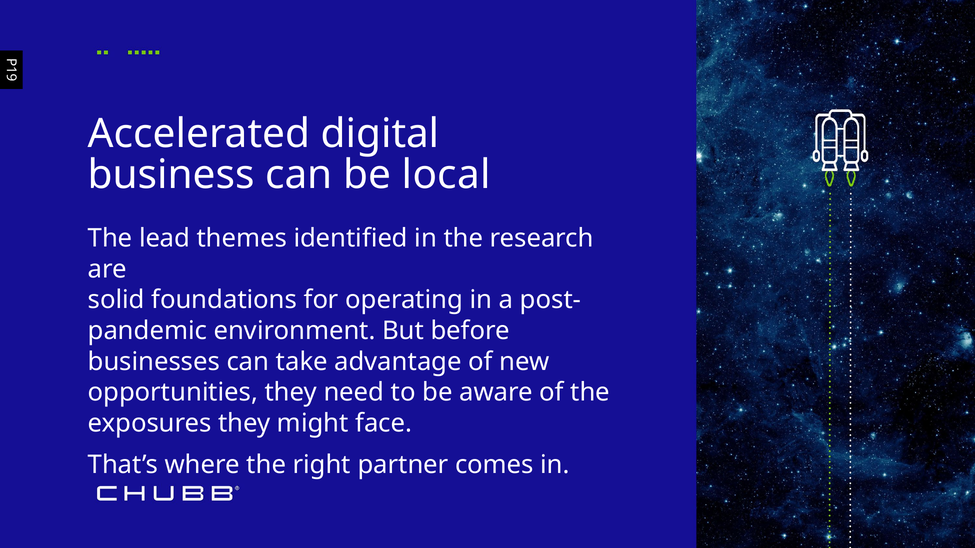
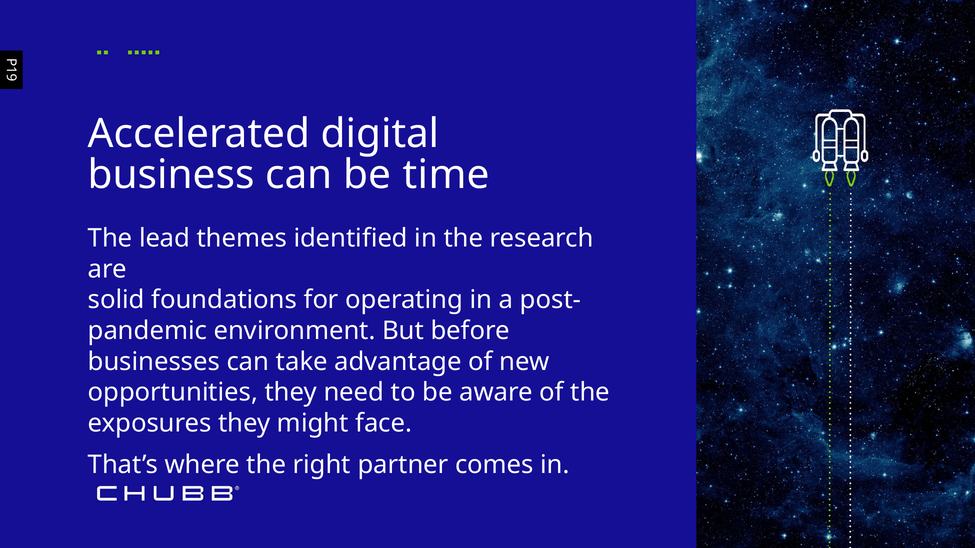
local: local -> time (446, 175)
